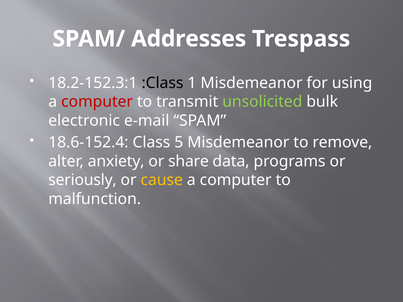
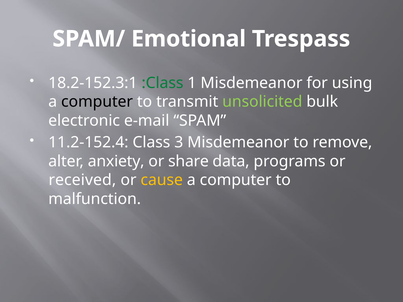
Addresses: Addresses -> Emotional (189, 39)
:Class colour: black -> green (162, 83)
computer colour: red -> black (97, 102)
18.6-152.4: 18.6-152.4 -> 11.2-152.4 (88, 143)
5: 5 -> 3 (179, 143)
seriously: seriously -> received (82, 180)
